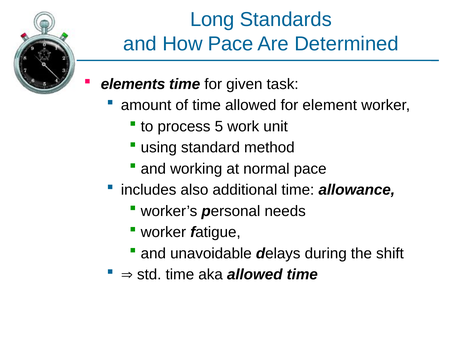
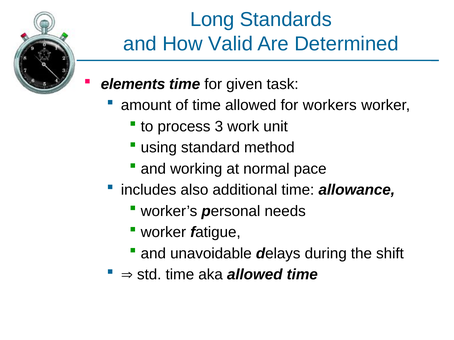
How Pace: Pace -> Valid (230, 44)
element: element -> workers (330, 105)
5: 5 -> 3 (219, 127)
